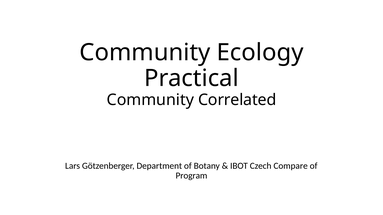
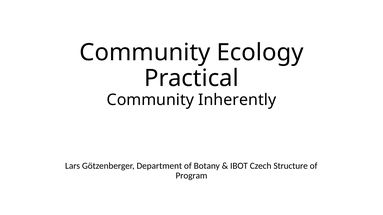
Correlated: Correlated -> Inherently (237, 100)
Compare: Compare -> Structure (291, 166)
